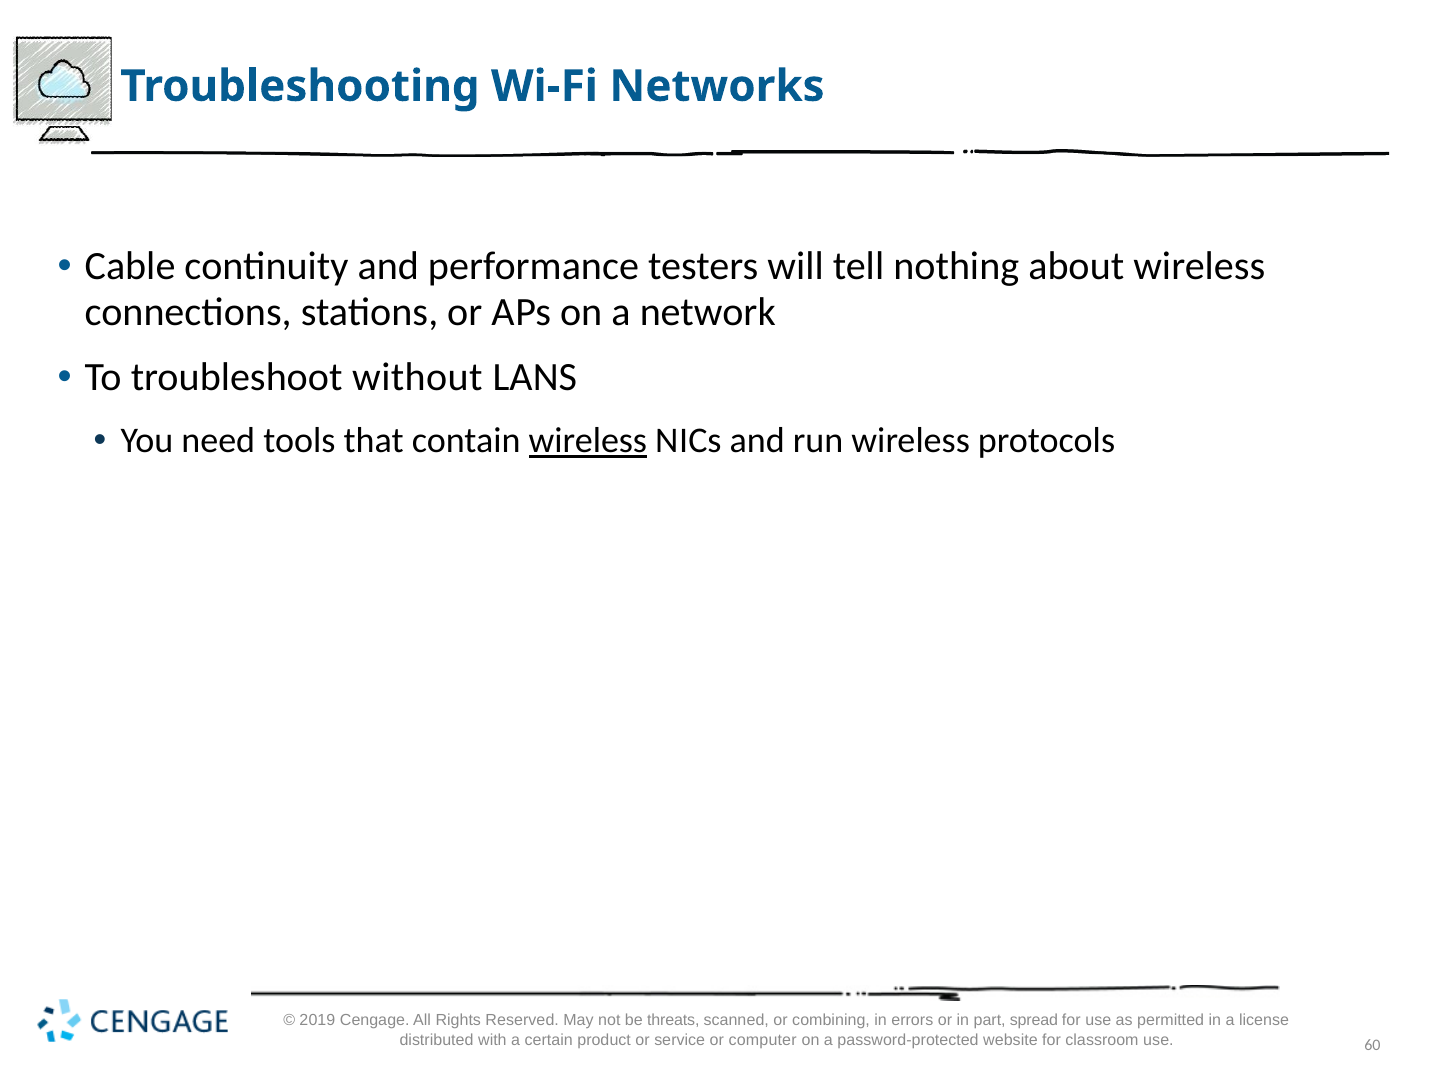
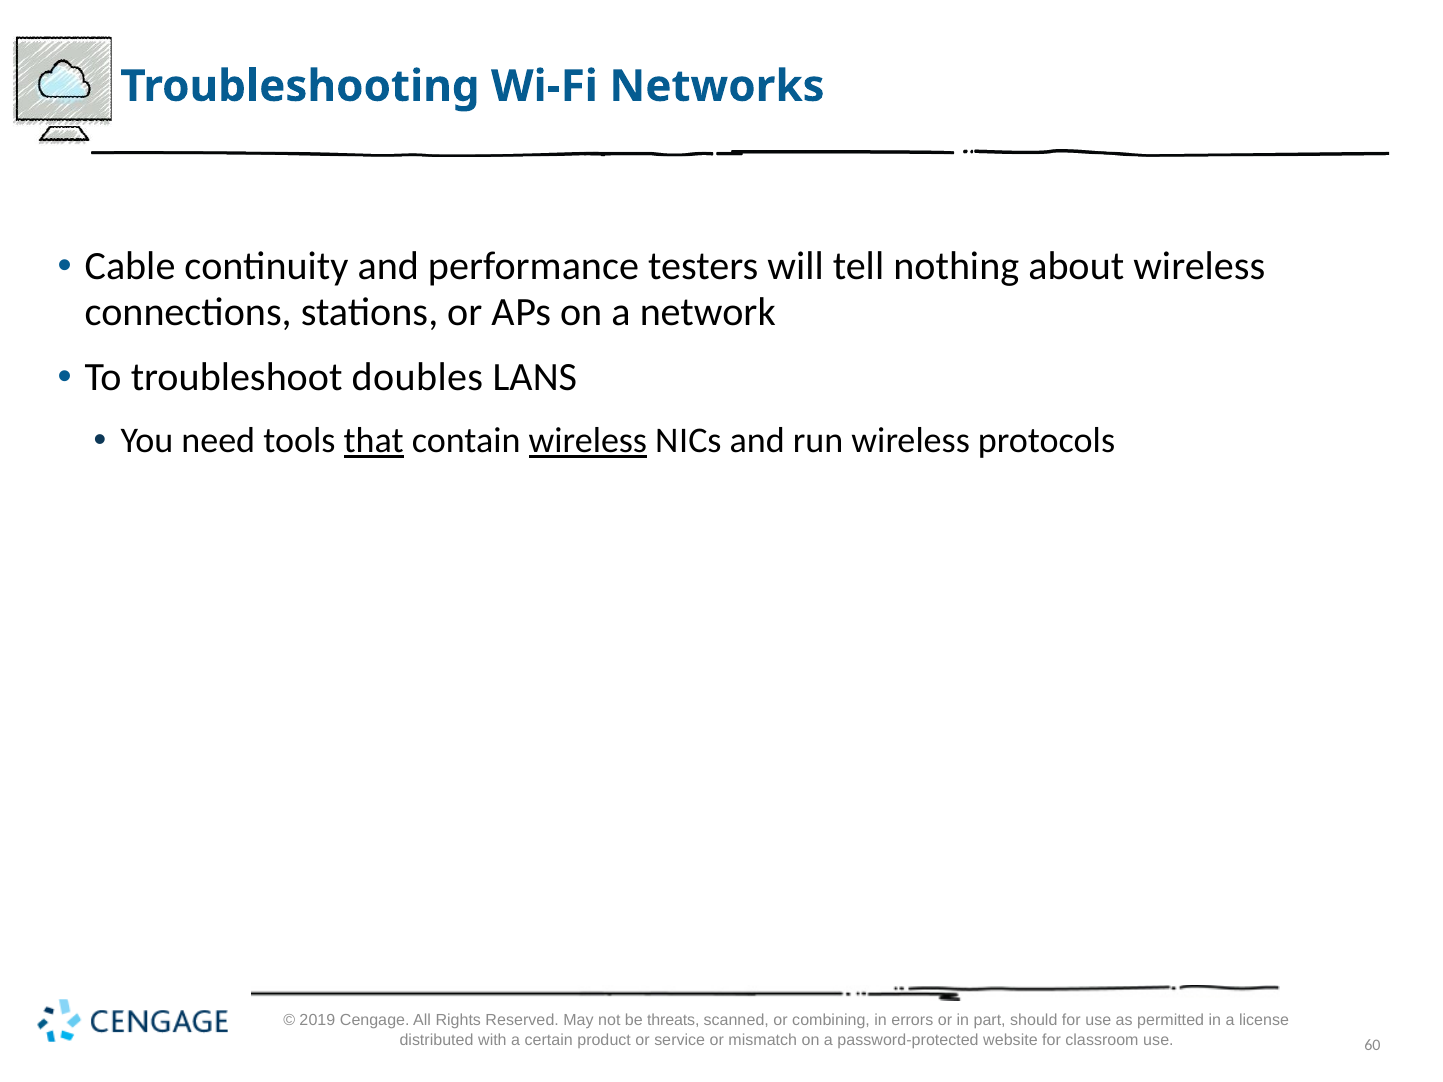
without: without -> doubles (417, 378)
that underline: none -> present (374, 441)
spread: spread -> should (1034, 1021)
computer: computer -> mismatch (763, 1040)
